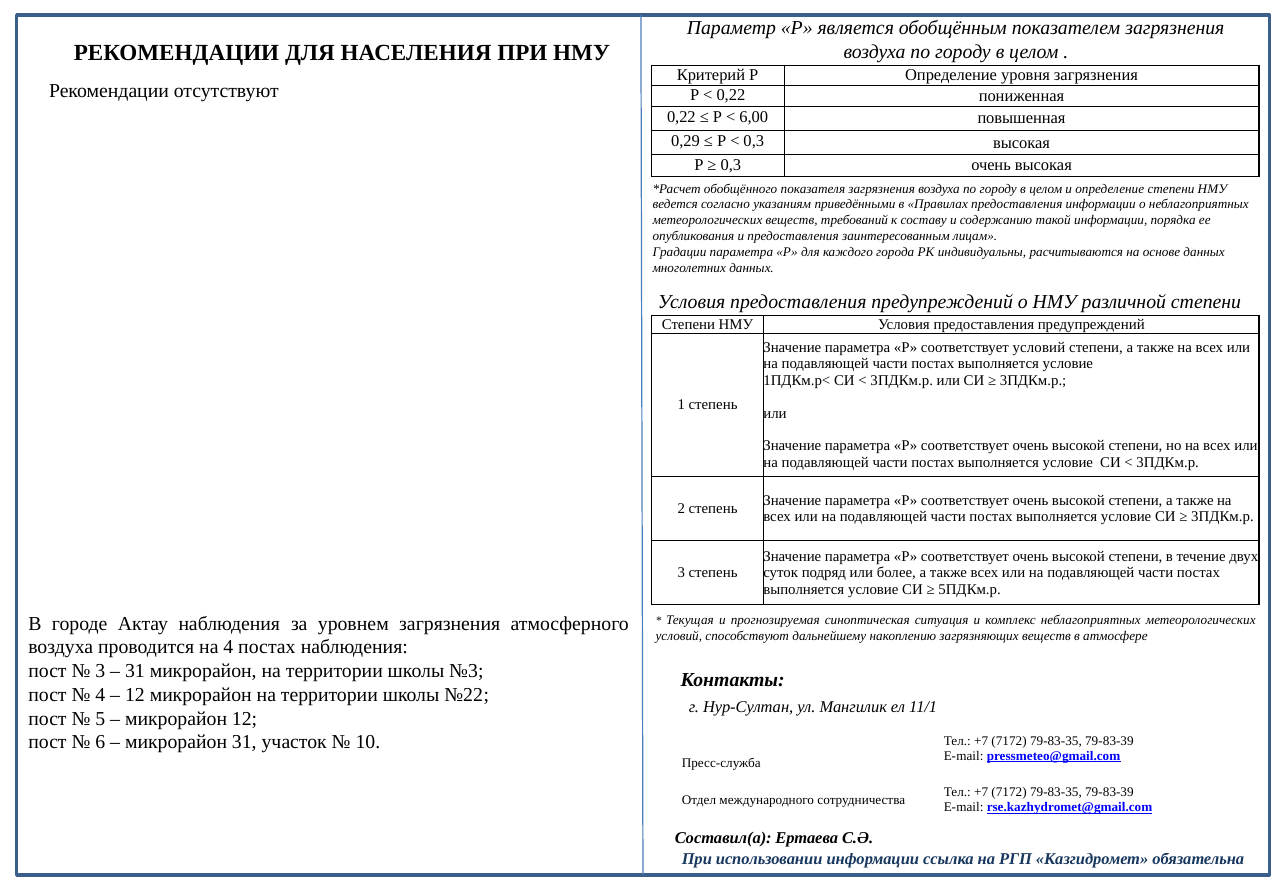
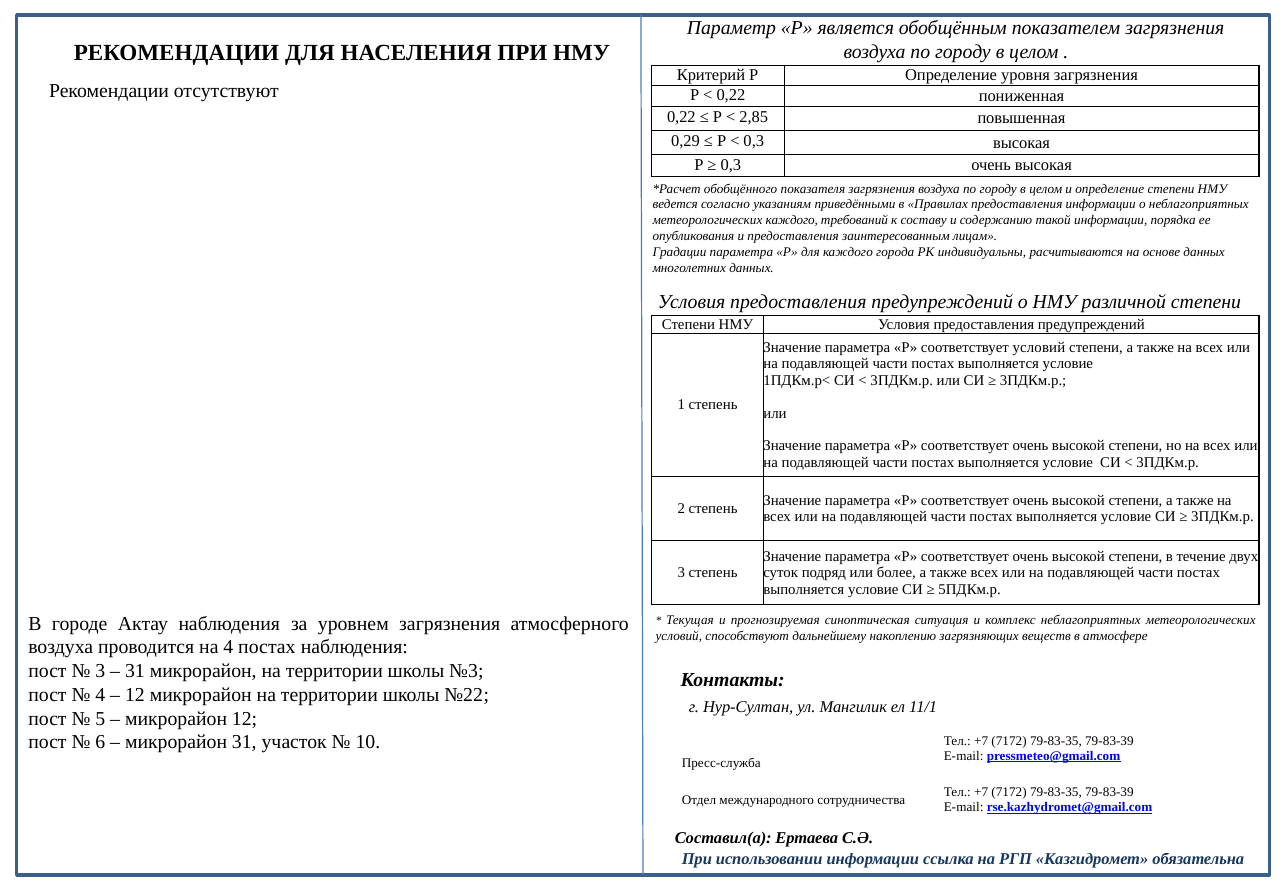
6,00: 6,00 -> 2,85 (754, 117)
метеорологических веществ: веществ -> каждого (792, 220)
